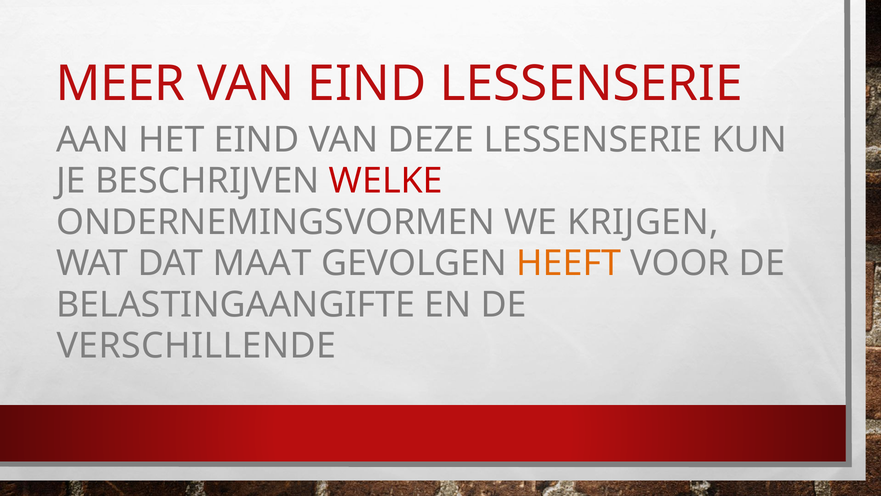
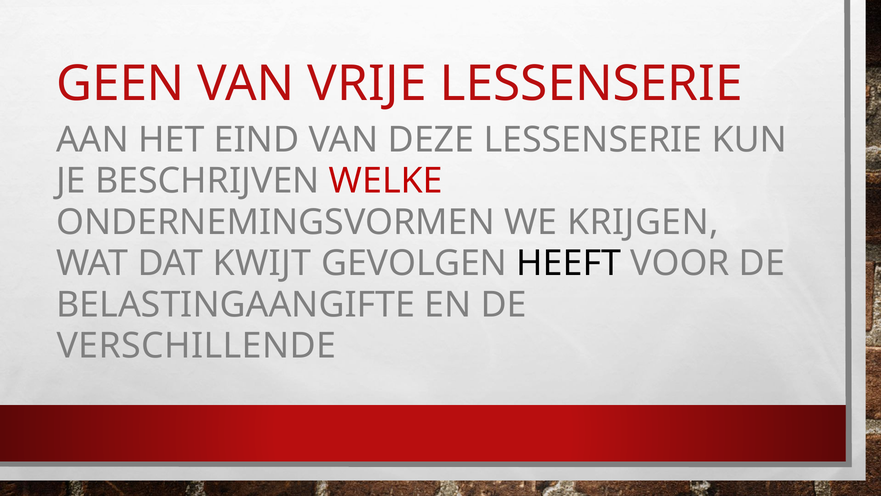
MEER: MEER -> GEEN (120, 84)
VAN EIND: EIND -> VRIJE (367, 84)
MAAT: MAAT -> KWIJT (262, 263)
HEEFT colour: orange -> black (569, 263)
